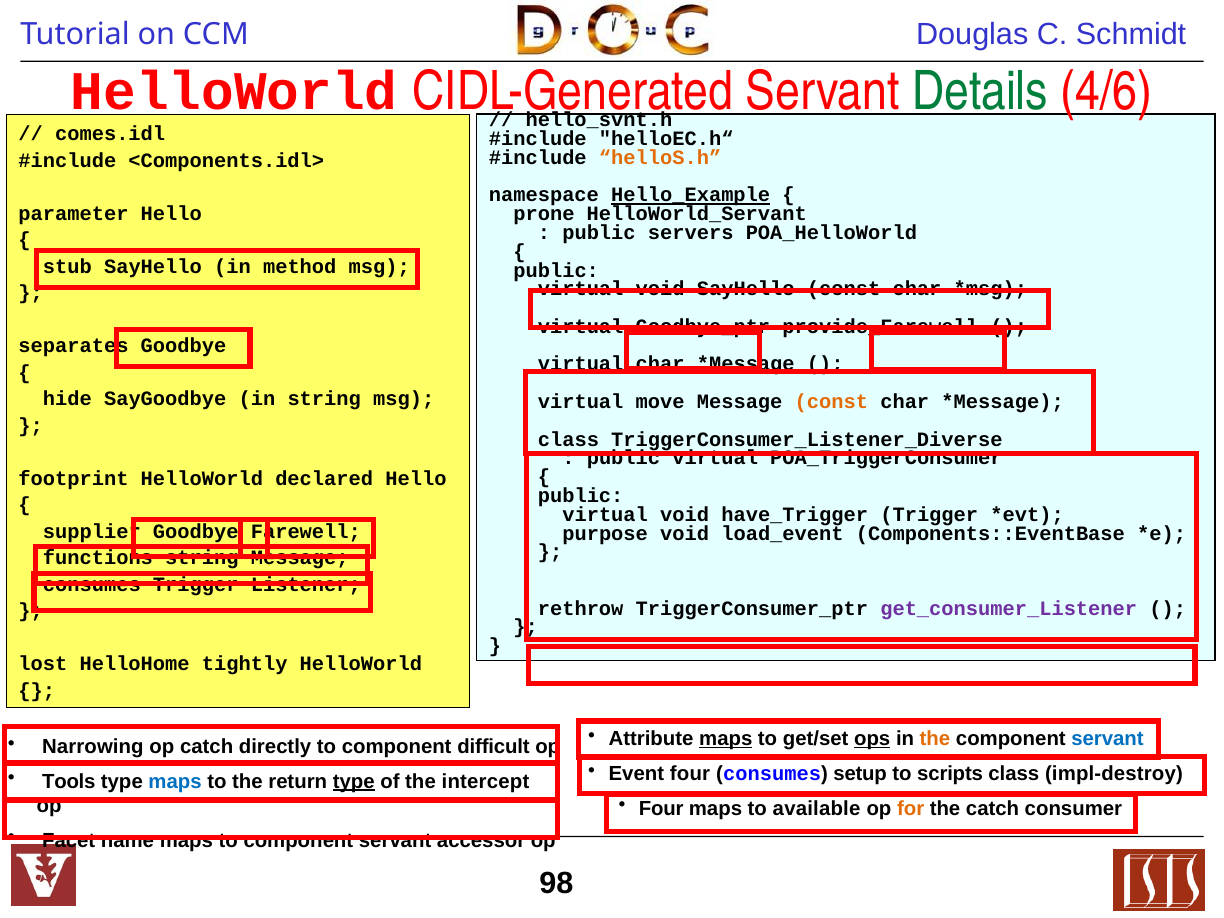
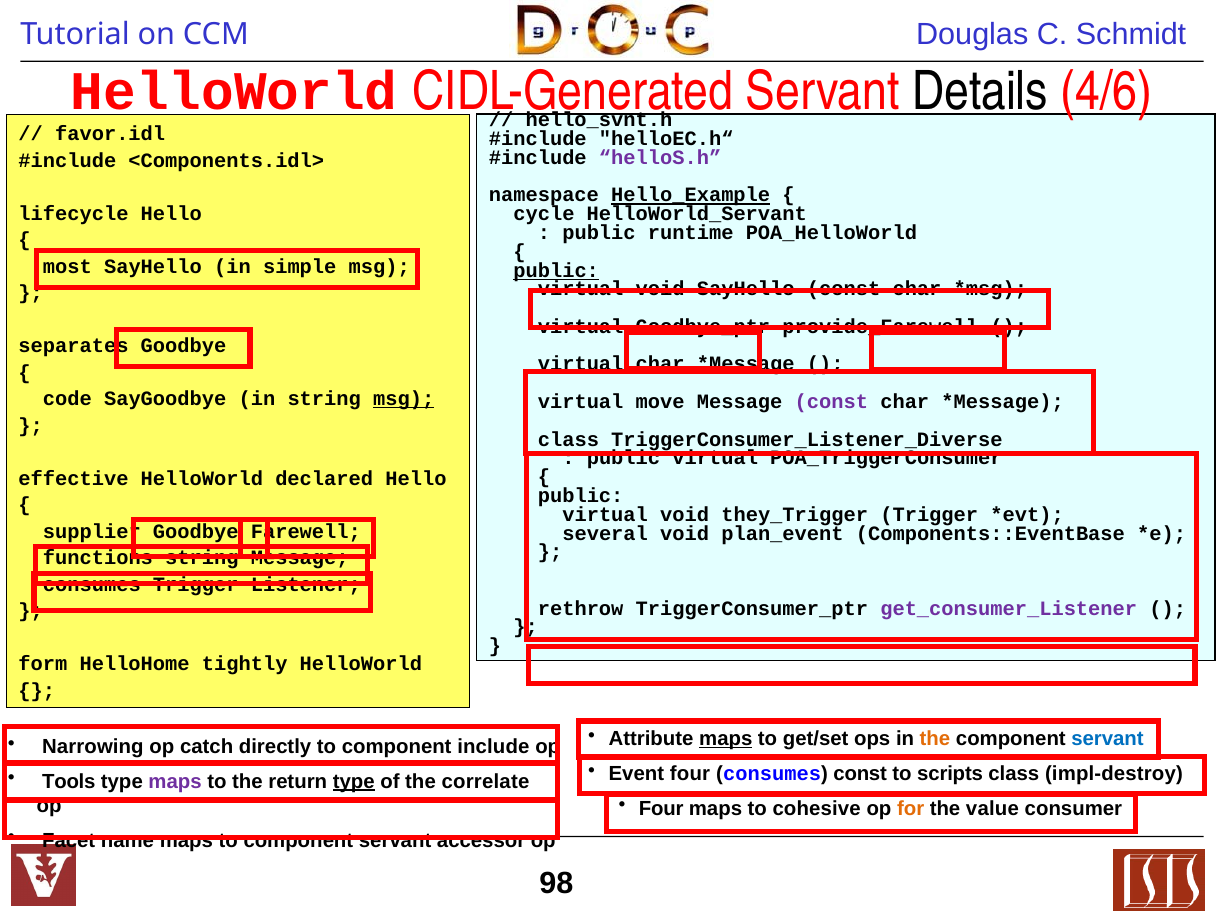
Details colour: green -> black (980, 91)
comes.idl: comes.idl -> favor.idl (110, 134)
helloS.h colour: orange -> purple (660, 158)
parameter: parameter -> lifecycle (73, 213)
prone: prone -> cycle (544, 214)
servers: servers -> runtime (691, 233)
stub: stub -> most (67, 266)
method: method -> simple (300, 266)
public underline: none -> present (556, 270)
hide: hide -> code (67, 399)
msg underline: none -> present (404, 399)
const colour: orange -> purple (831, 402)
footprint: footprint -> effective (73, 478)
have_Trigger: have_Trigger -> they_Trigger (795, 514)
purpose: purpose -> several (605, 533)
load_event: load_event -> plan_event (782, 533)
lost: lost -> form (43, 664)
ops underline: present -> none (872, 739)
difficult: difficult -> include (493, 747)
consumes setup: setup -> const (860, 774)
maps colour: blue -> purple (175, 781)
intercept: intercept -> correlate (486, 781)
available: available -> cohesive (817, 808)
the catch: catch -> value (992, 808)
